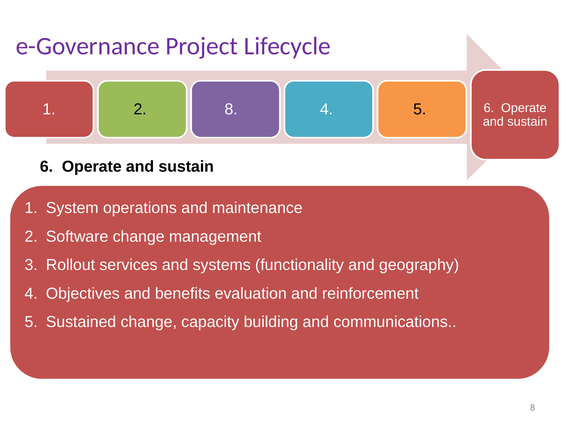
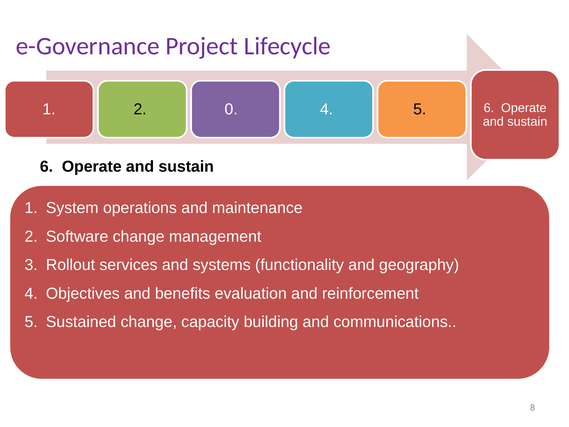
2 8: 8 -> 0 (231, 109)
